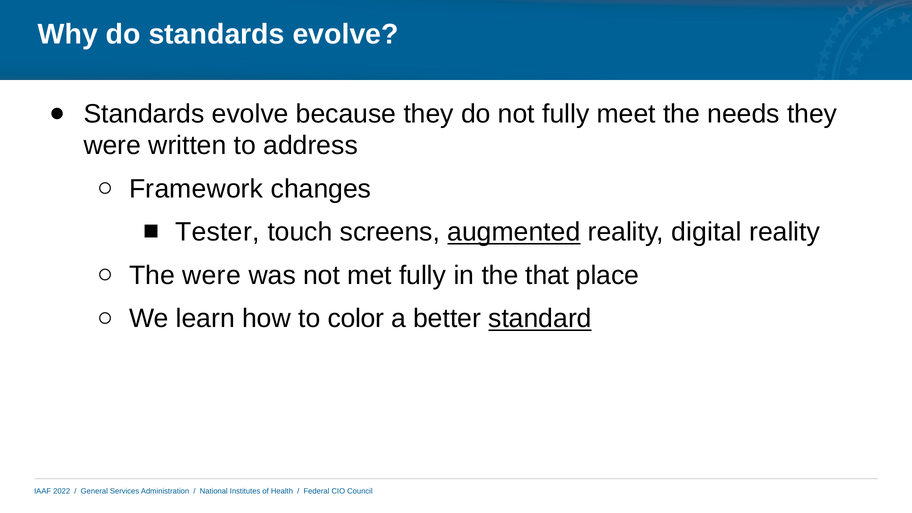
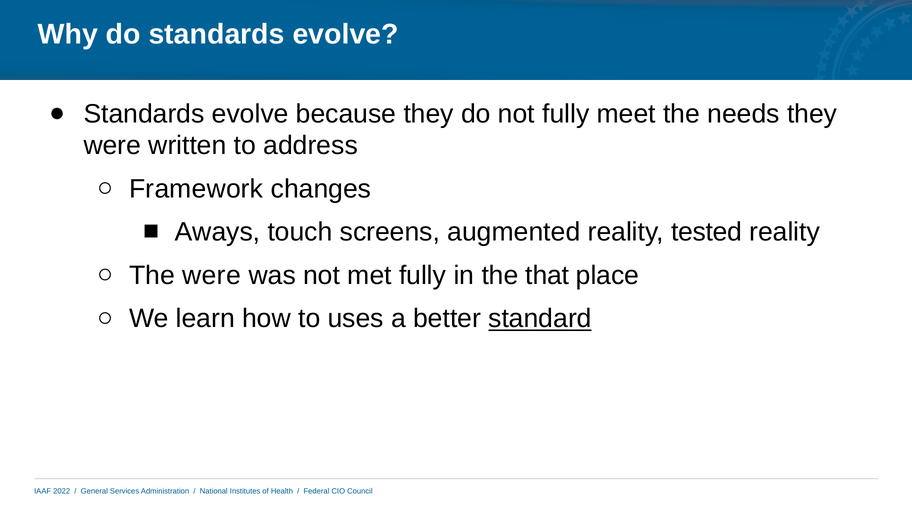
Tester: Tester -> Aways (217, 232)
augmented underline: present -> none (514, 232)
digital: digital -> tested (707, 232)
color: color -> uses (356, 319)
